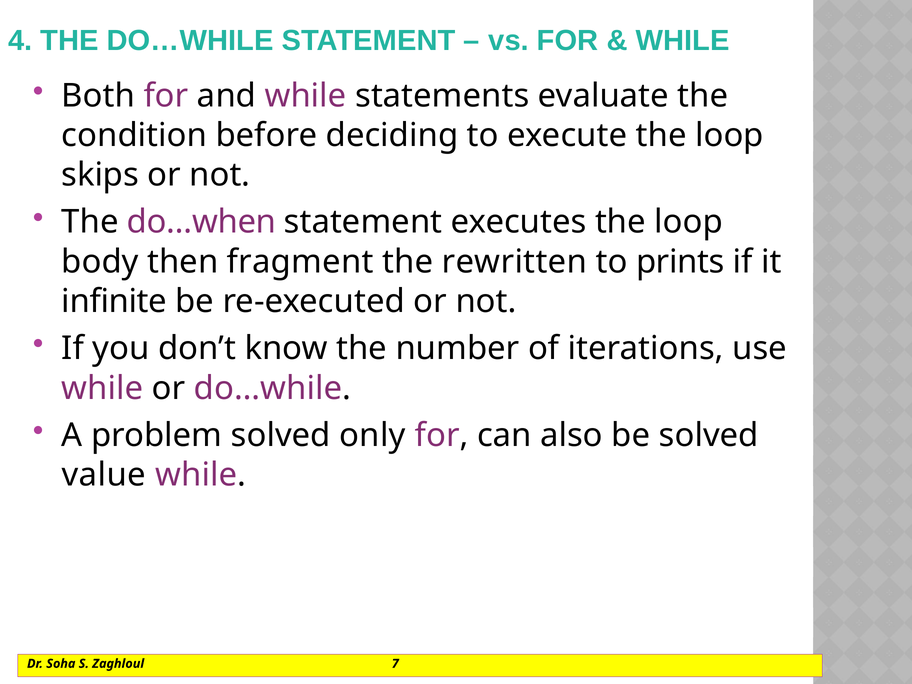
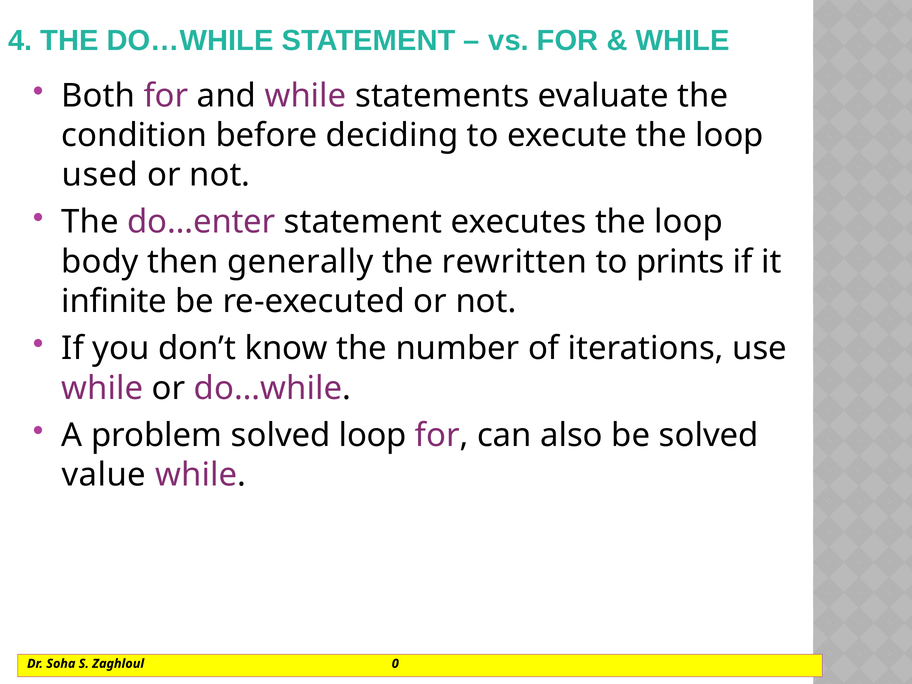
skips: skips -> used (100, 175)
do…when: do…when -> do…enter (201, 222)
fragment: fragment -> generally (300, 262)
solved only: only -> loop (373, 435)
7: 7 -> 0 (395, 664)
